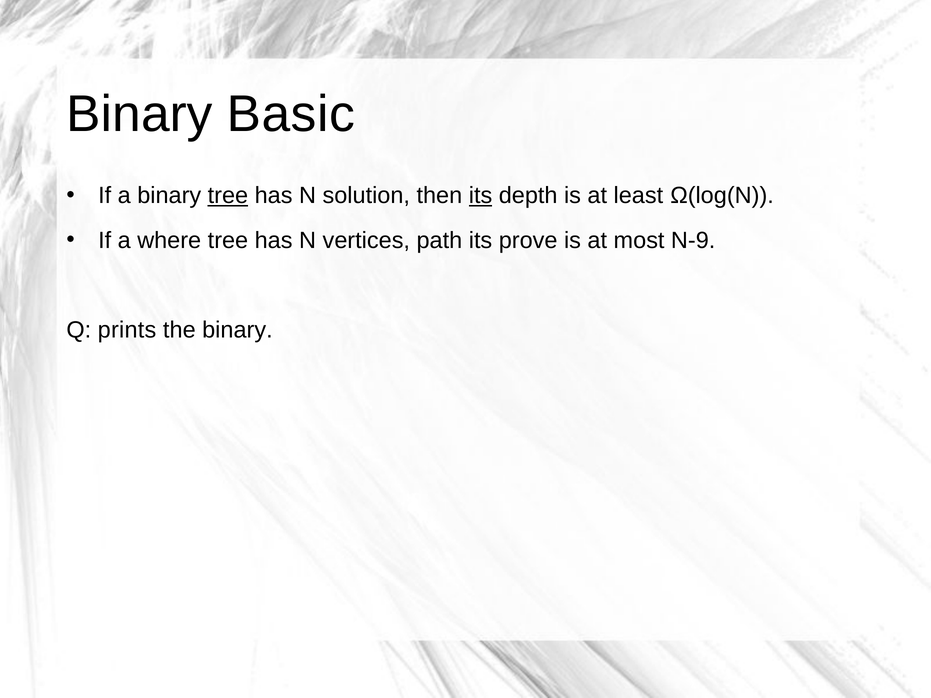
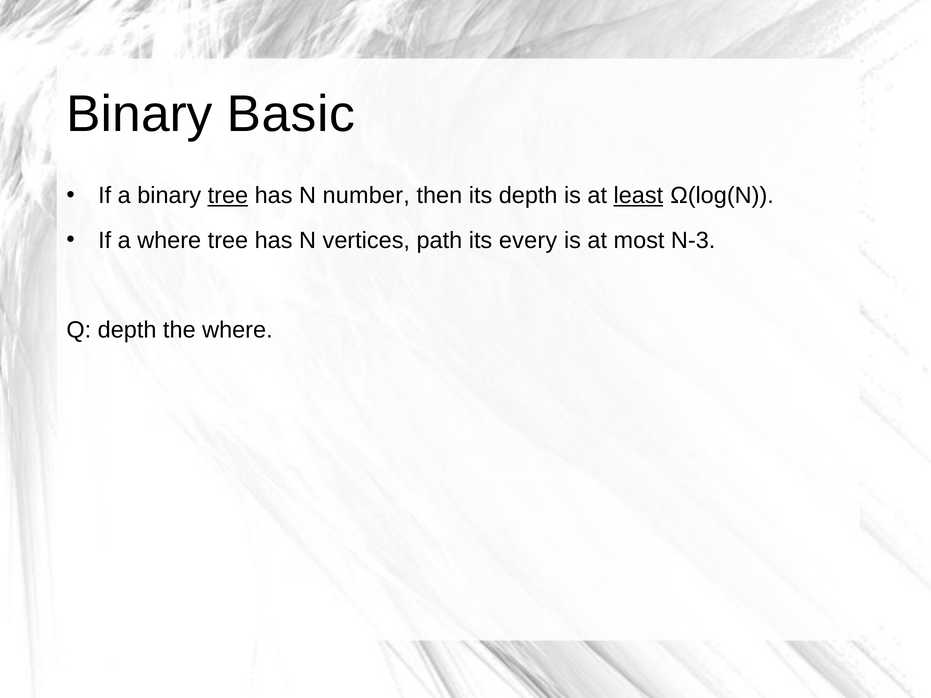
solution: solution -> number (366, 196)
its underline: present -> none (481, 196)
least underline: none -> present (638, 196)
prove: prove -> every (528, 240)
N-9: N-9 -> N-3 (693, 240)
Q prints: prints -> depth (127, 330)
the binary: binary -> where (237, 330)
